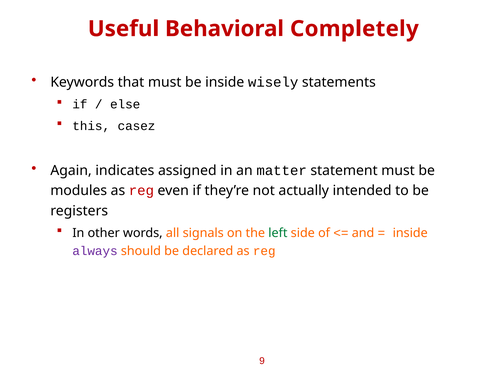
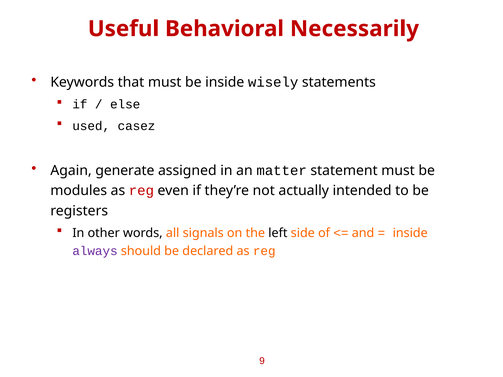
Completely: Completely -> Necessarily (354, 29)
this: this -> used (91, 126)
indicates: indicates -> generate (125, 171)
left colour: green -> black (278, 233)
